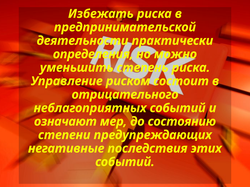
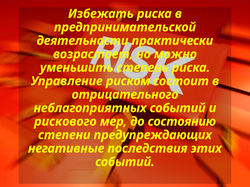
определения: определения -> возрастает (93, 54)
означают: означают -> рискового (65, 122)
